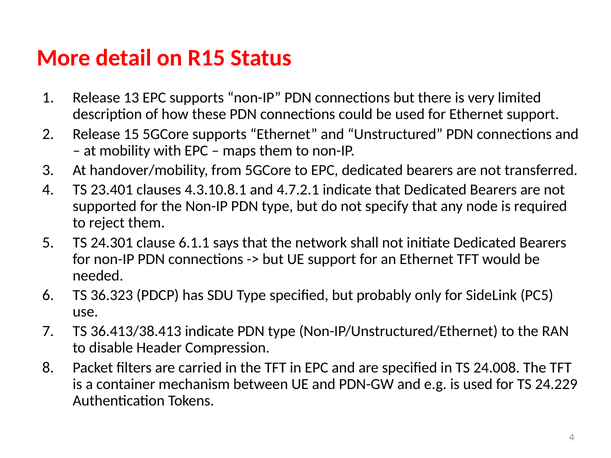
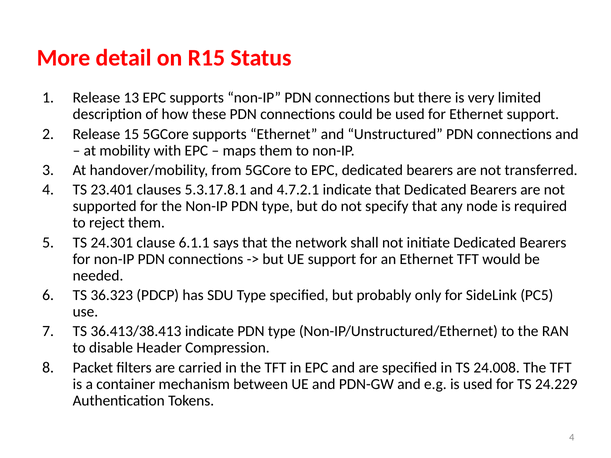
4.3.10.8.1: 4.3.10.8.1 -> 5.3.17.8.1 (216, 190)
